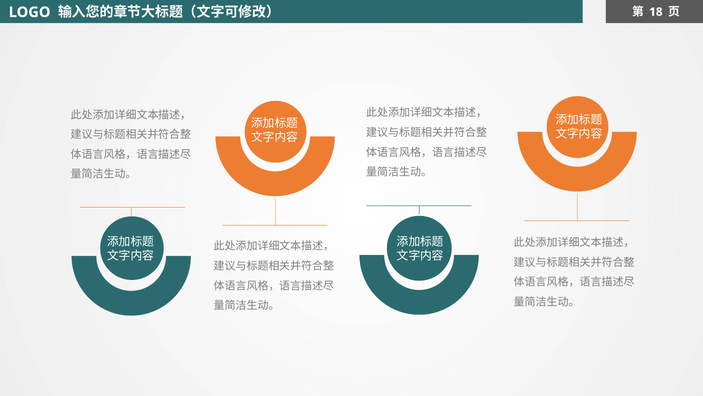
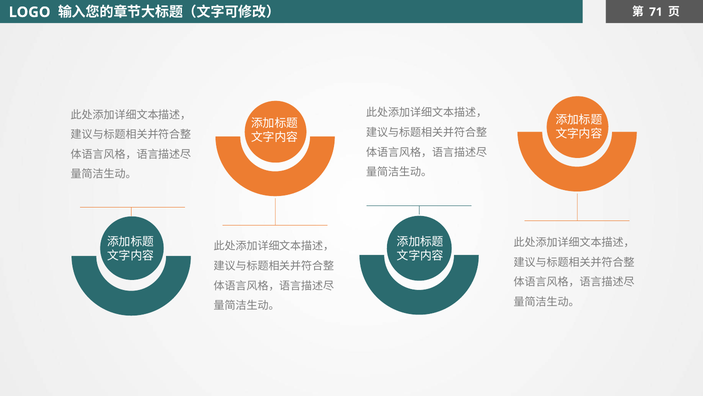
18: 18 -> 71 (656, 12)
